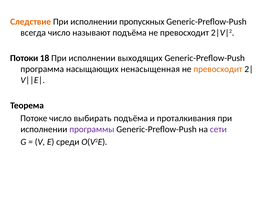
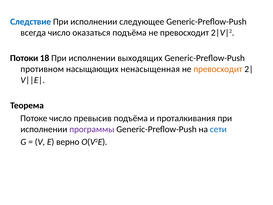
Следствие colour: orange -> blue (31, 22)
пропускных: пропускных -> следующее (142, 22)
называют: называют -> оказаться (91, 33)
программа: программа -> противном (42, 69)
выбирать: выбирать -> превысив (93, 118)
сети colour: purple -> blue (218, 129)
среди: среди -> верно (68, 142)
